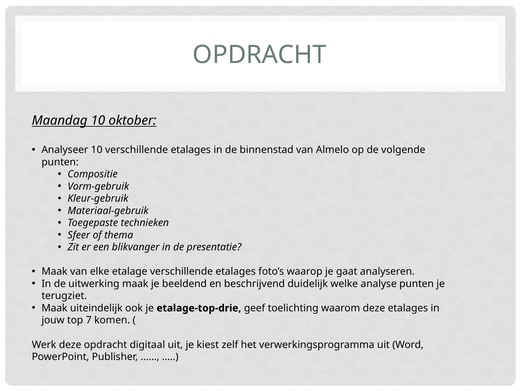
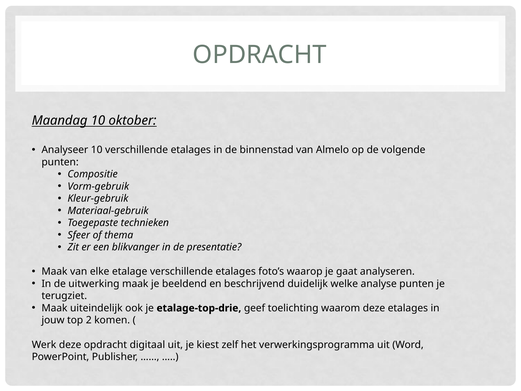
7: 7 -> 2 (89, 320)
